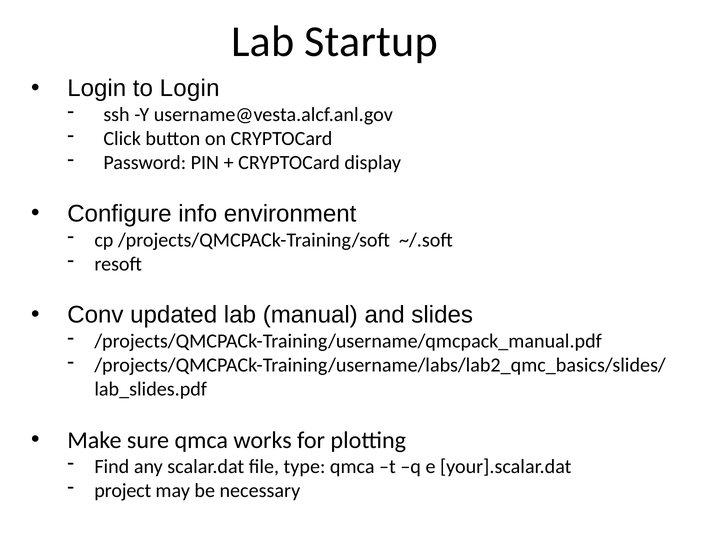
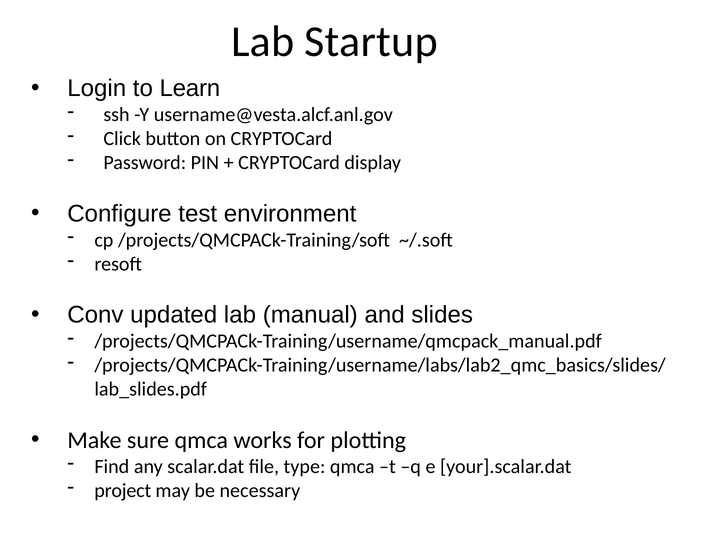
to Login: Login -> Learn (190, 88)
info: info -> test (198, 214)
